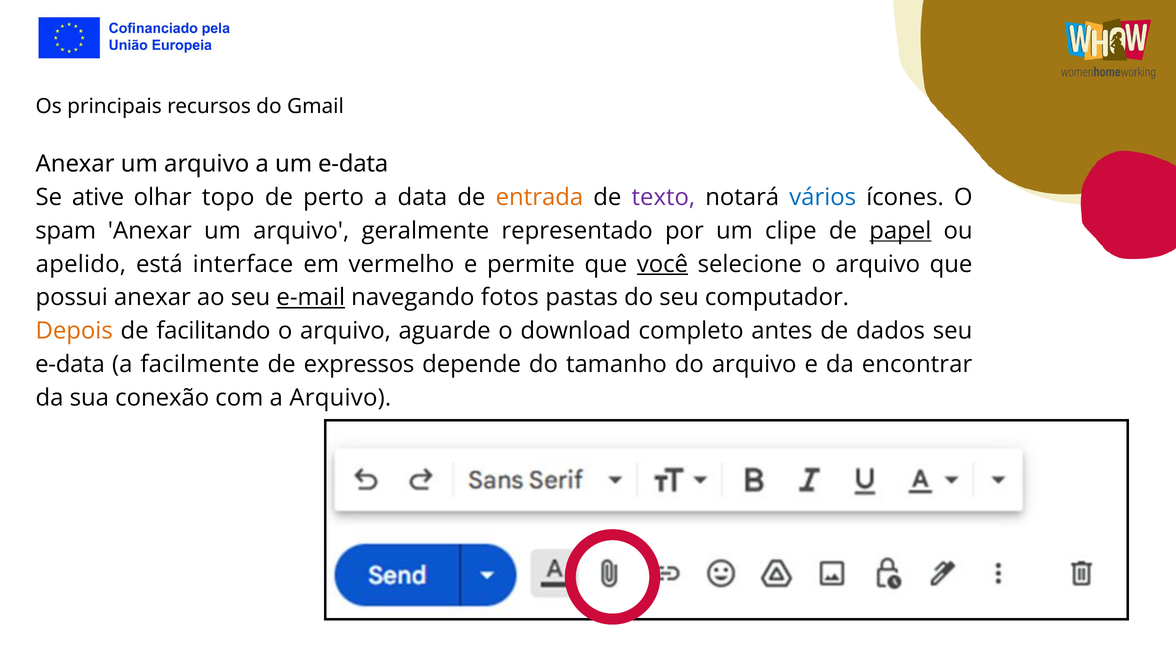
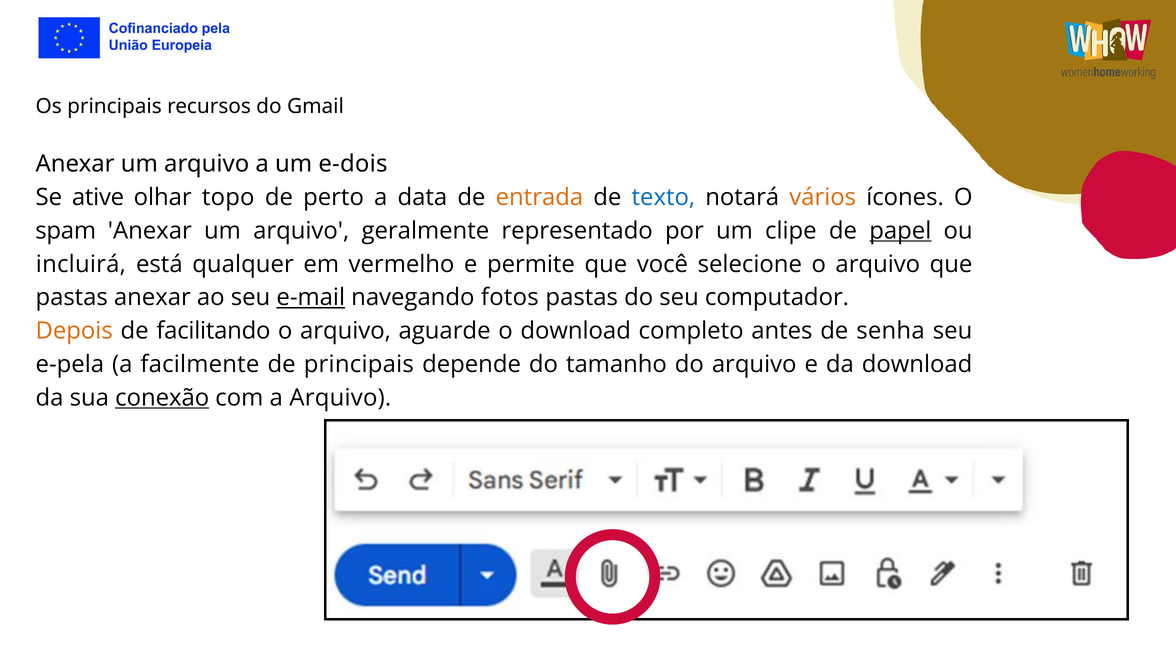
um e-data: e-data -> e-dois (353, 164)
texto colour: purple -> blue (663, 197)
vários colour: blue -> orange (823, 197)
apelido: apelido -> incluirá (81, 264)
interface: interface -> qualquer (243, 264)
você underline: present -> none (662, 264)
possui: possui -> pastas (72, 298)
dados: dados -> senha (890, 331)
e-data: e-data -> e-pela (70, 365)
de expressos: expressos -> principais (359, 365)
da encontrar: encontrar -> download (917, 365)
conexão underline: none -> present (162, 398)
